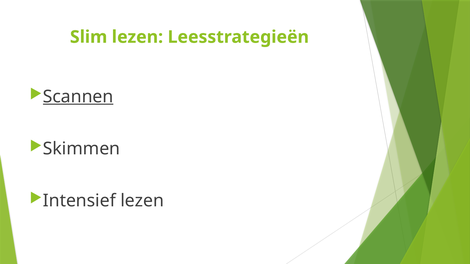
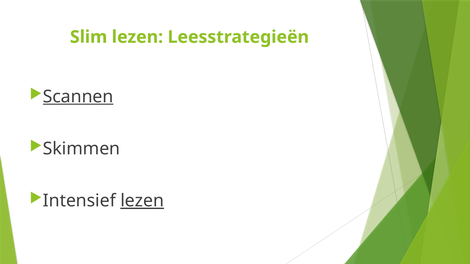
lezen underline: none -> present (142, 201)
